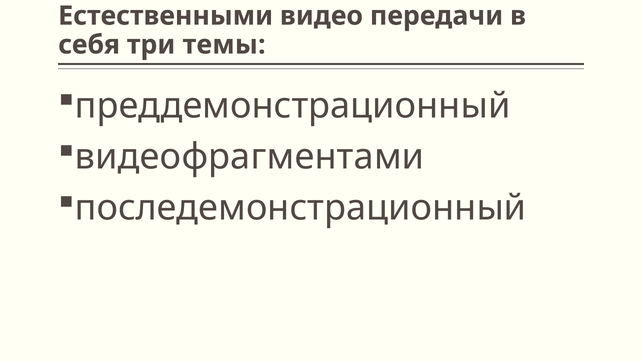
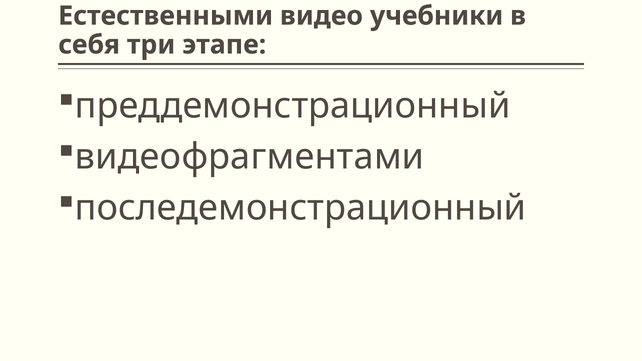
передачи: передачи -> учебники (437, 16)
темы: темы -> этапе (224, 45)
